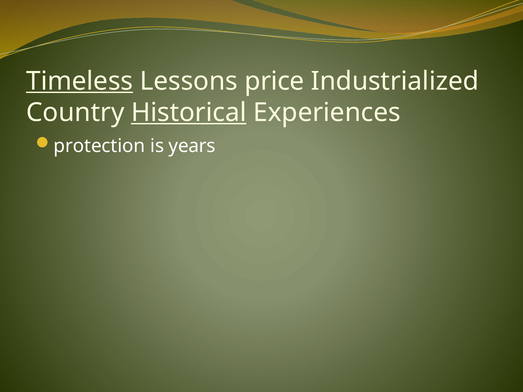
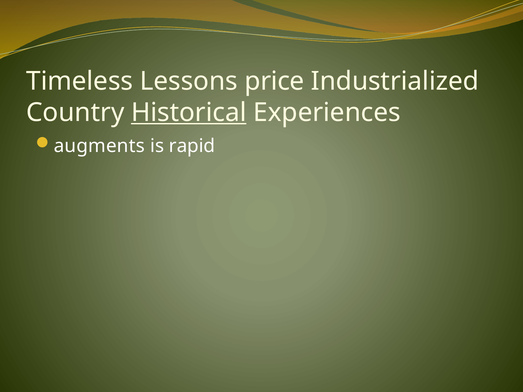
Timeless underline: present -> none (80, 81)
protection: protection -> augments (99, 146)
years: years -> rapid (192, 146)
